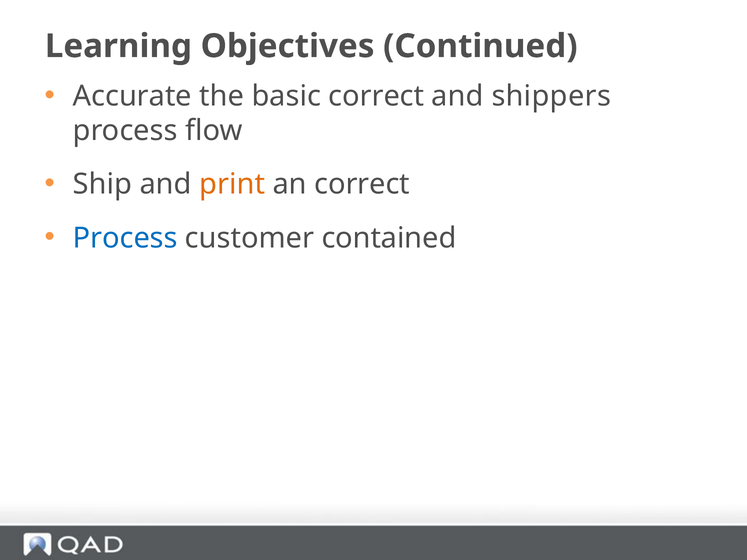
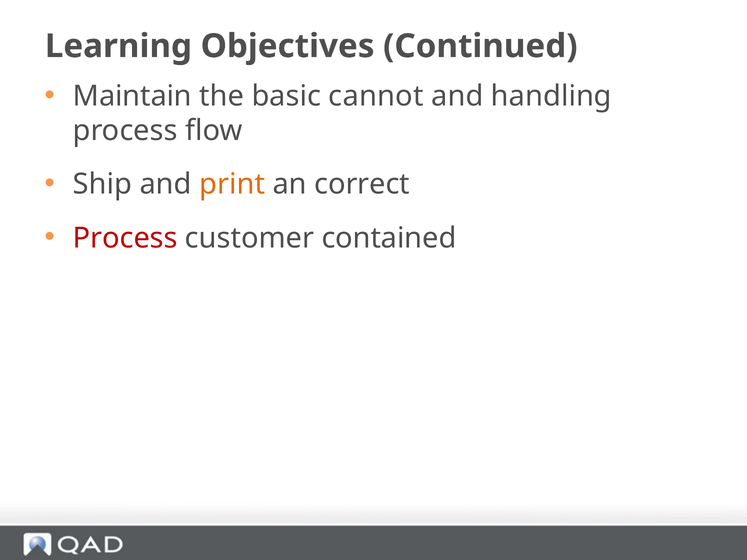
Accurate: Accurate -> Maintain (132, 96)
basic correct: correct -> cannot (376, 96)
shippers: shippers -> handling (551, 96)
Process colour: blue -> red (125, 238)
